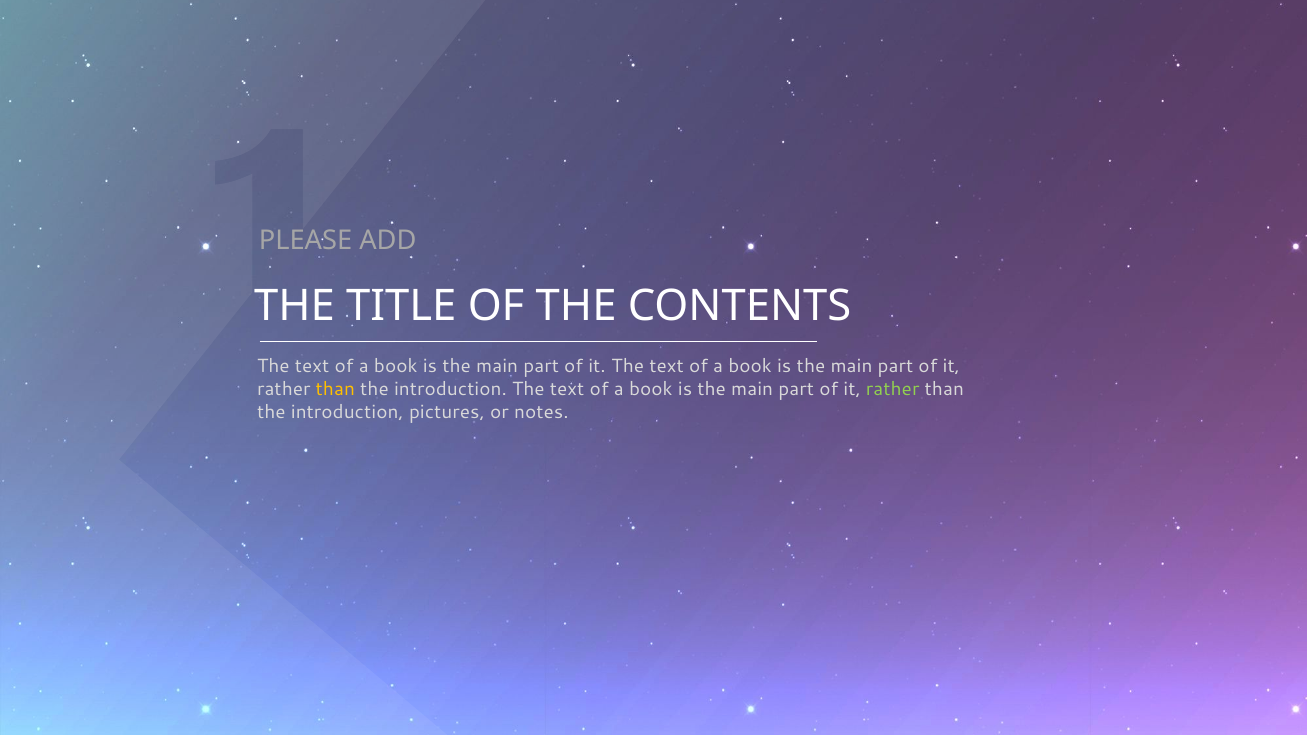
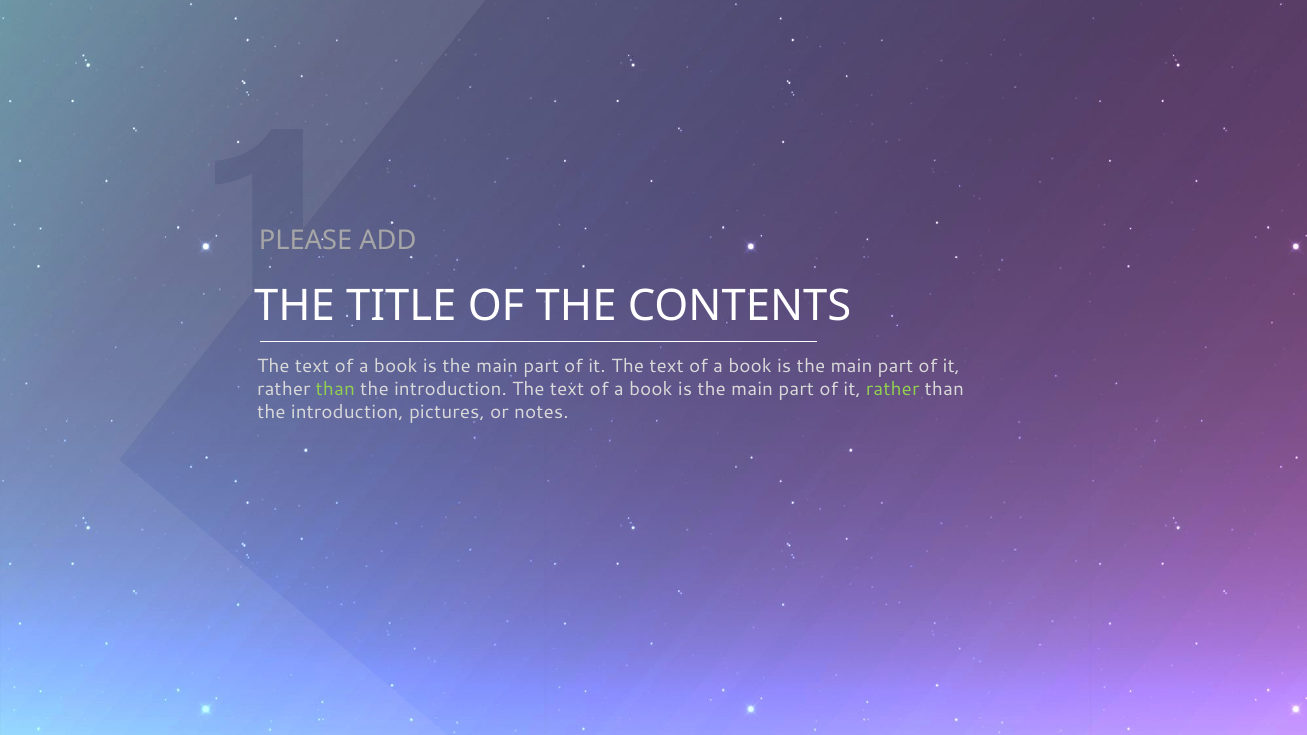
than colour: yellow -> light green (335, 390)
